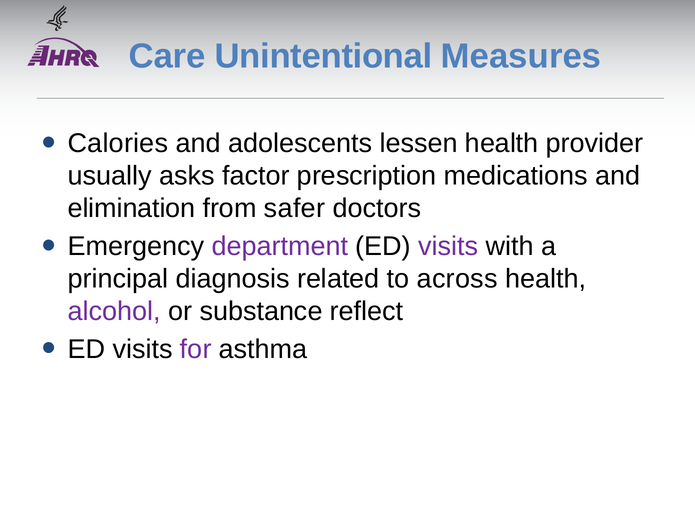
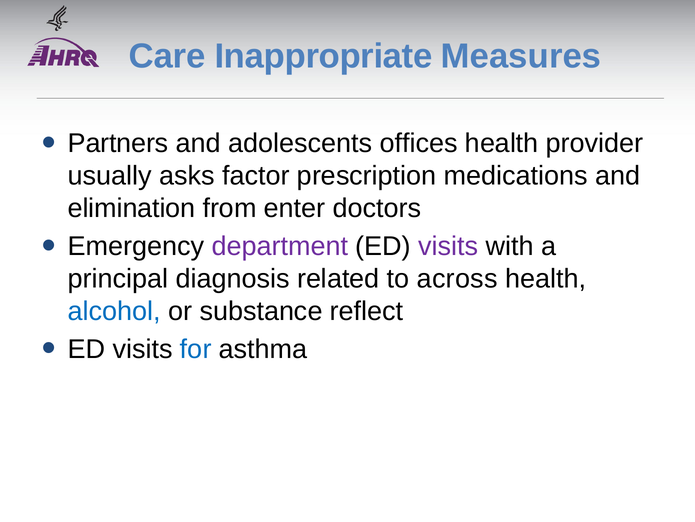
Unintentional: Unintentional -> Inappropriate (324, 56)
Calories: Calories -> Partners (118, 143)
lessen: lessen -> offices (419, 143)
safer: safer -> enter (295, 208)
alcohol colour: purple -> blue (114, 311)
for colour: purple -> blue (196, 349)
